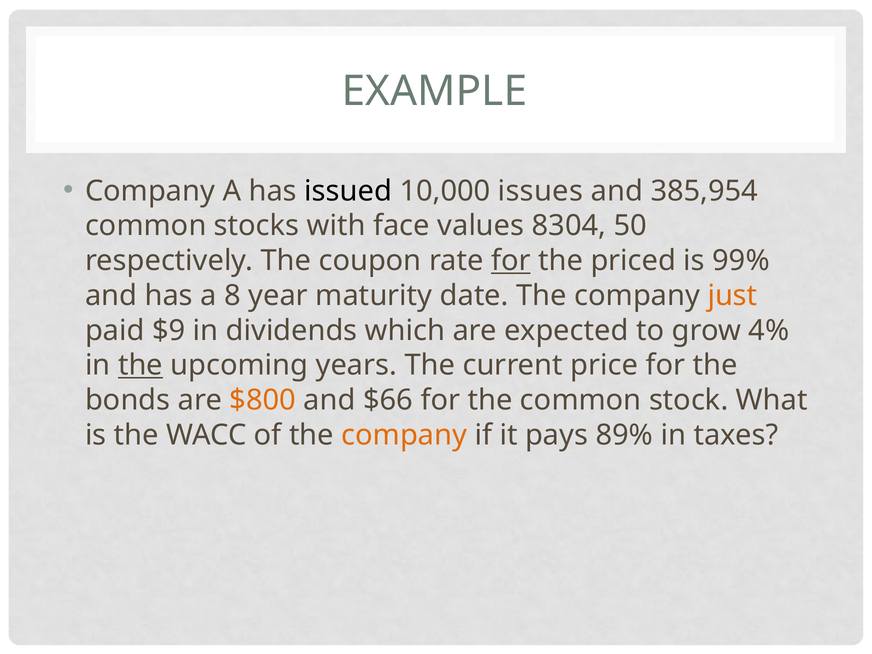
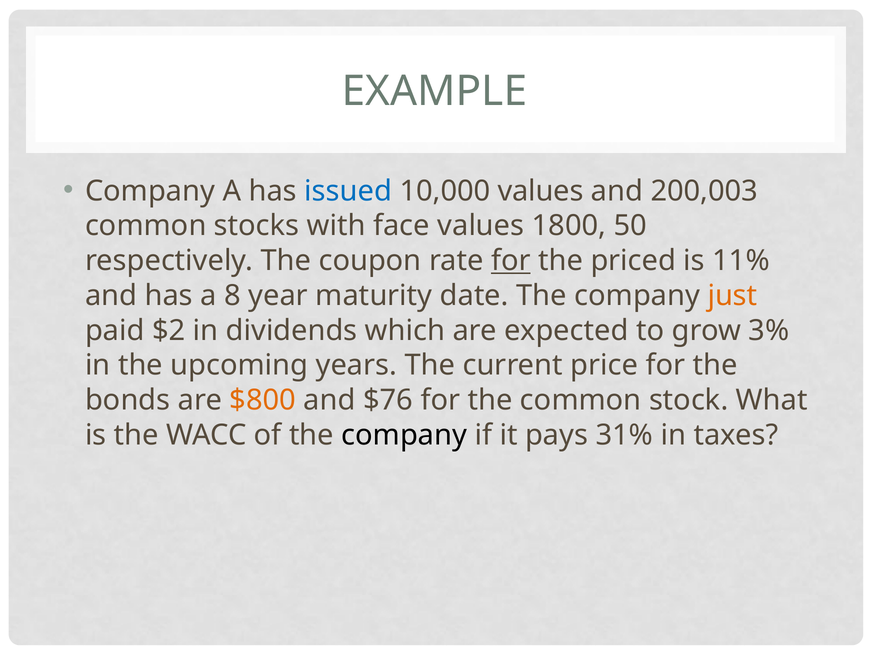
issued colour: black -> blue (348, 191)
10,000 issues: issues -> values (541, 191)
385,954: 385,954 -> 200,003 (704, 191)
8304: 8304 -> 1800 (569, 226)
99%: 99% -> 11% (741, 261)
$9: $9 -> $2 (169, 330)
4%: 4% -> 3% (769, 330)
the underline: present -> none (140, 365)
$66: $66 -> $76 (388, 400)
company colour: orange -> black (404, 435)
89%: 89% -> 31% (624, 435)
